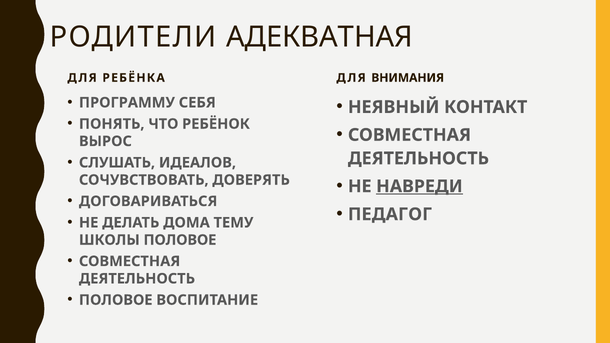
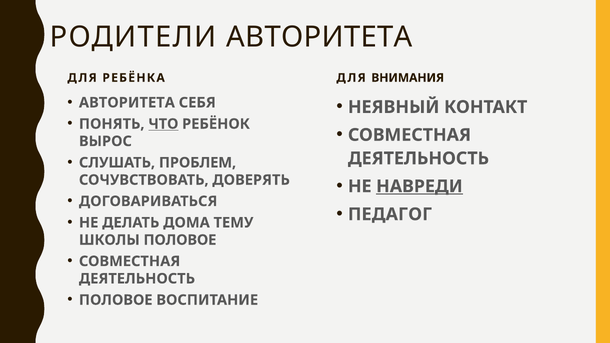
РОДИТЕЛИ АДЕКВАТНАЯ: АДЕКВАТНАЯ -> АВТОРИТЕТА (319, 37)
ПРОГРАММУ: ПРОГРАММУ -> АВТОРИТЕТА (127, 103)
ЧТО underline: none -> present (163, 124)
ИДЕАЛОВ: ИДЕАЛОВ -> ПРОБЛЕМ (198, 163)
